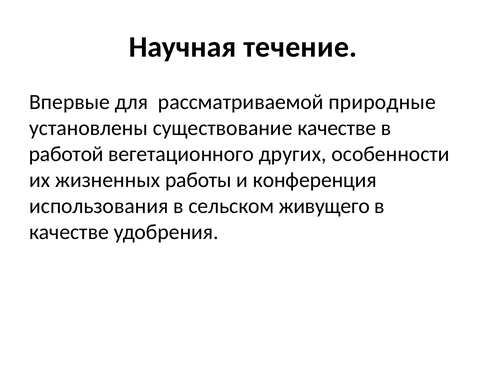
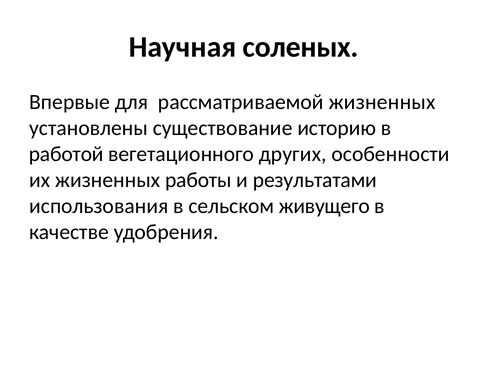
течение: течение -> соленых (301, 47)
рассматриваемой природные: природные -> жизненных (382, 102)
существование качестве: качестве -> историю (337, 128)
конференция: конференция -> результатами (315, 180)
